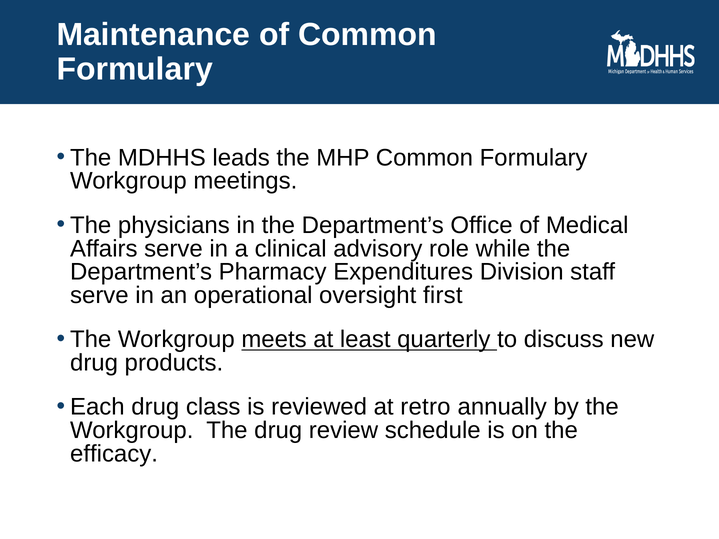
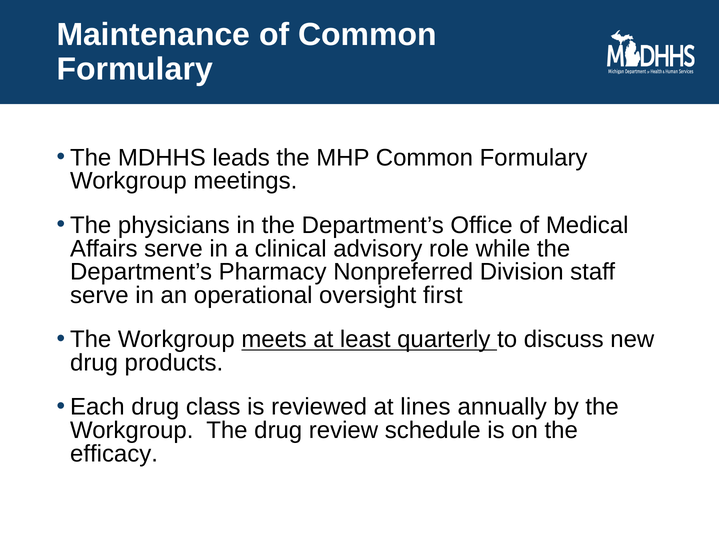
Expenditures: Expenditures -> Nonpreferred (403, 272)
retro: retro -> lines (425, 407)
